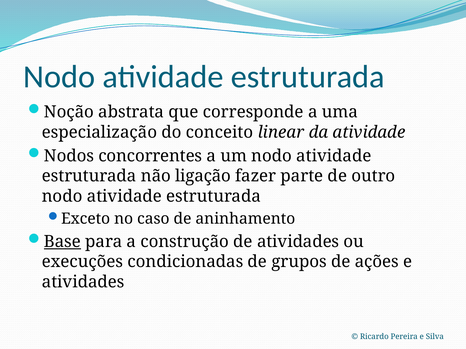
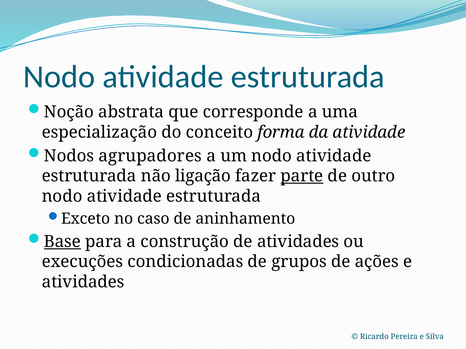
linear: linear -> forma (281, 132)
concorrentes: concorrentes -> agrupadores (150, 156)
parte underline: none -> present (302, 176)
